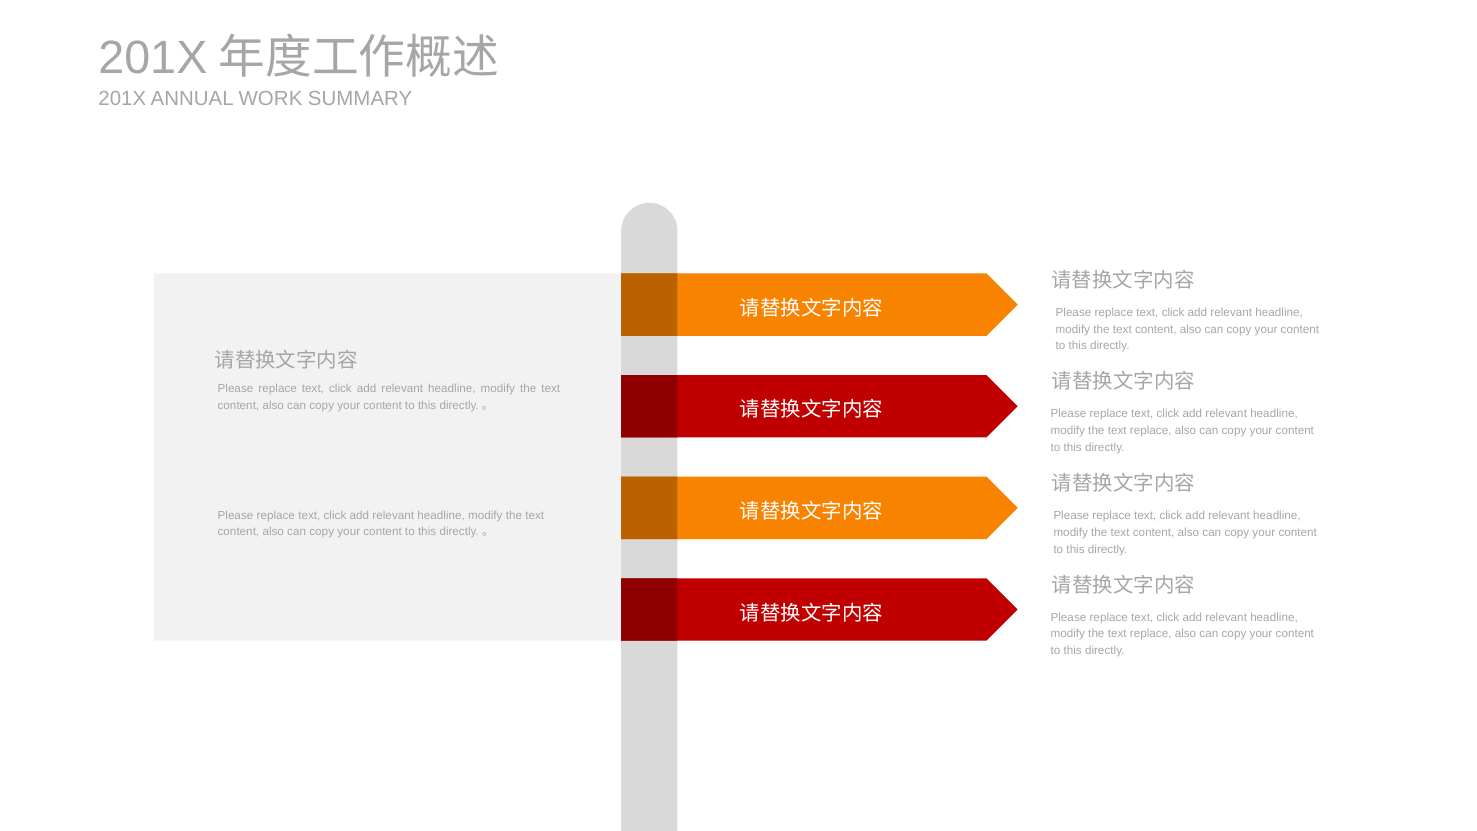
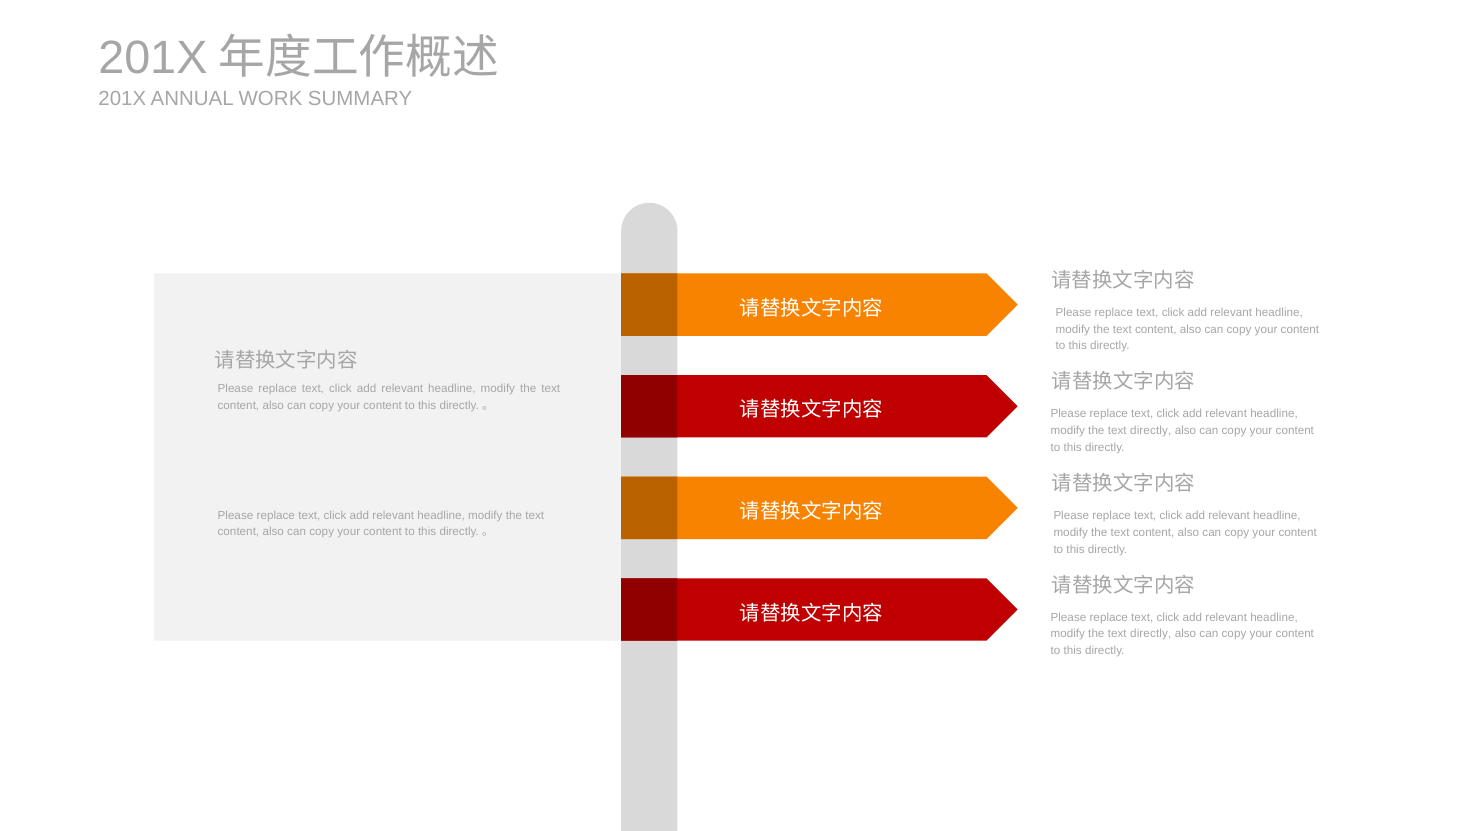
replace: replace -> directly (1151, 431)
replace: replace -> directly (1151, 634)
